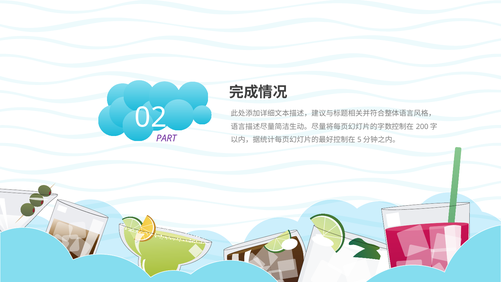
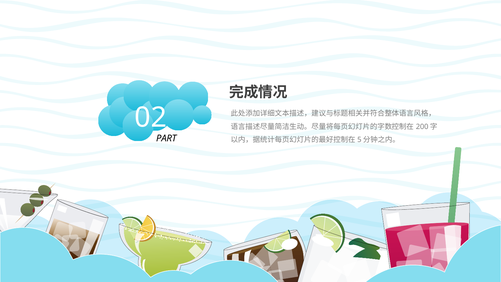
PART colour: purple -> black (166, 138)
